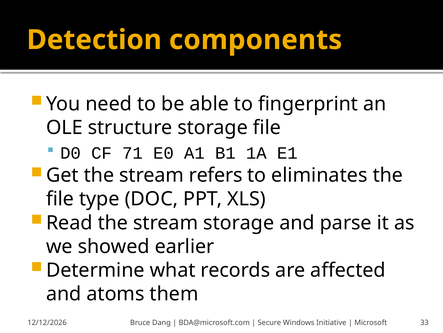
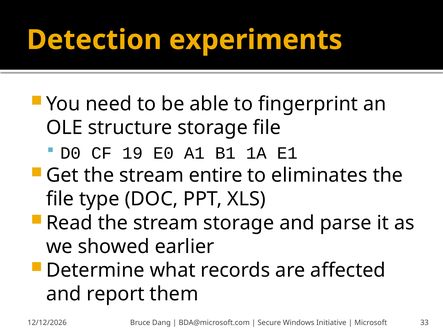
components: components -> experiments (256, 40)
71: 71 -> 19 (132, 153)
refers: refers -> entire (216, 175)
atoms: atoms -> report (116, 293)
